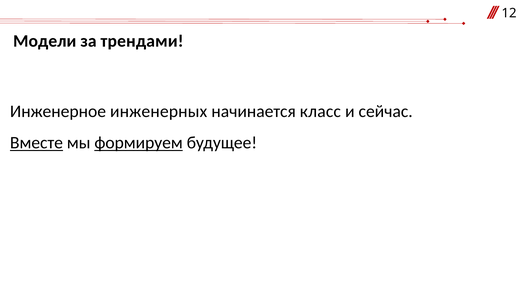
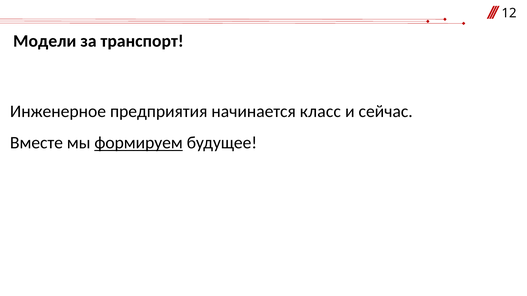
трендами: трендами -> транспорт (142, 41)
инженерных: инженерных -> предприятия (159, 111)
Вместе underline: present -> none (36, 143)
